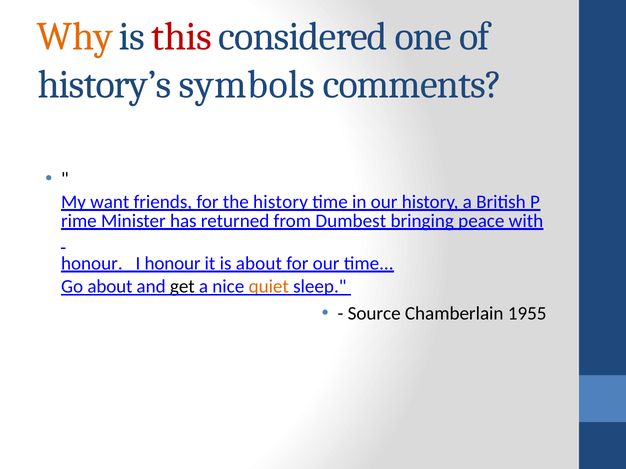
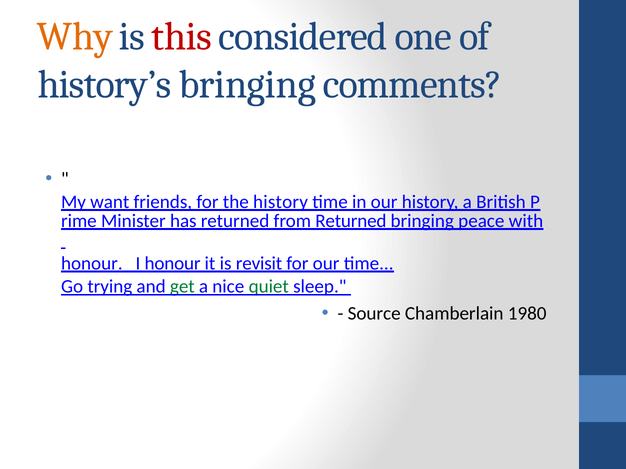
history’s symbols: symbols -> bringing (247, 85)
from Dumbest: Dumbest -> Returned (351, 221)
is about: about -> revisit (259, 263)
Go about: about -> trying (110, 287)
get colour: black -> green (182, 287)
quiet colour: orange -> green (269, 287)
1955: 1955 -> 1980 (527, 314)
